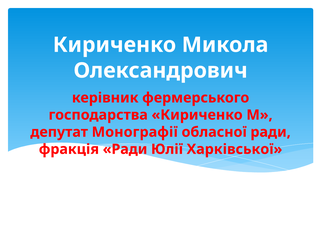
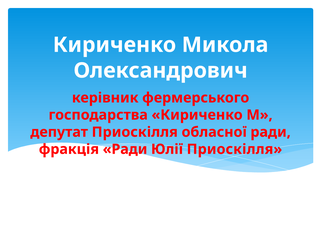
депутат Монографії: Монографії -> Приоскілля (135, 132)
Юлії Харківської: Харківської -> Приоскілля (234, 149)
